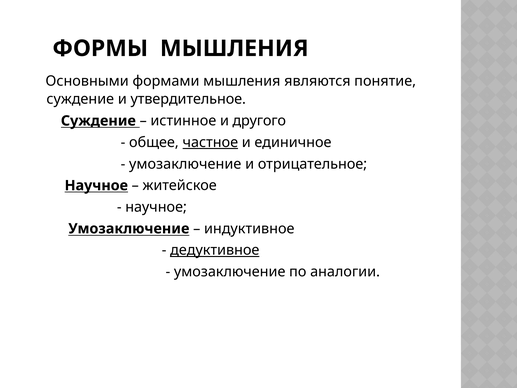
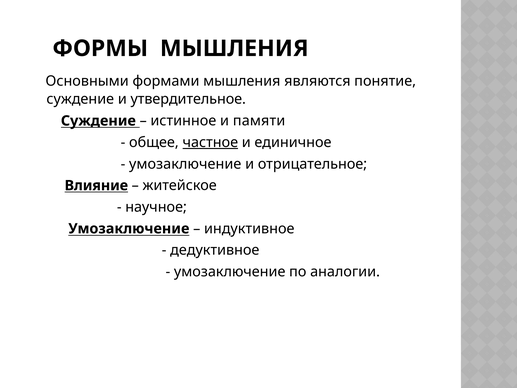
другого: другого -> памяти (259, 121)
Научное: Научное -> Влияние (96, 185)
дедуктивное underline: present -> none (215, 250)
